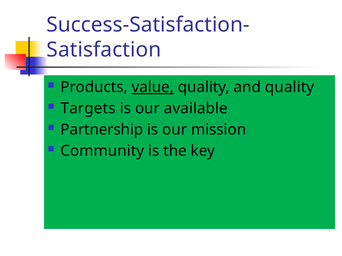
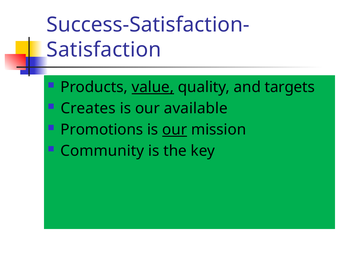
and quality: quality -> targets (290, 87)
Targets: Targets -> Creates (88, 109)
Partnership: Partnership -> Promotions (102, 130)
our underline: none -> present (175, 130)
